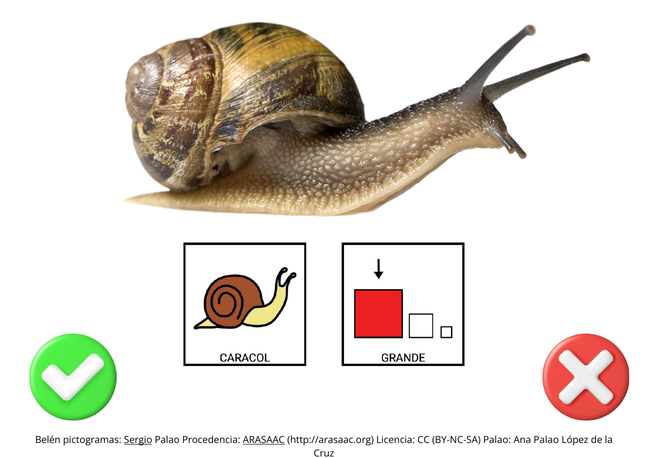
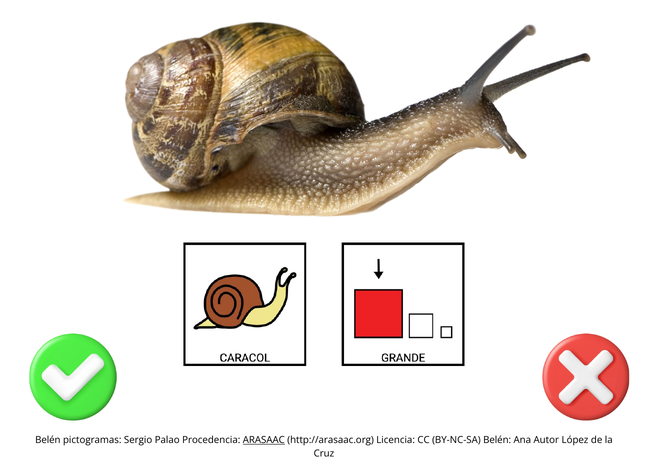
Sergio underline: present -> none (138, 440)
BY-NC-SA Palao: Palao -> Belén (497, 440)
Ana Palao: Palao -> Autor (546, 440)
